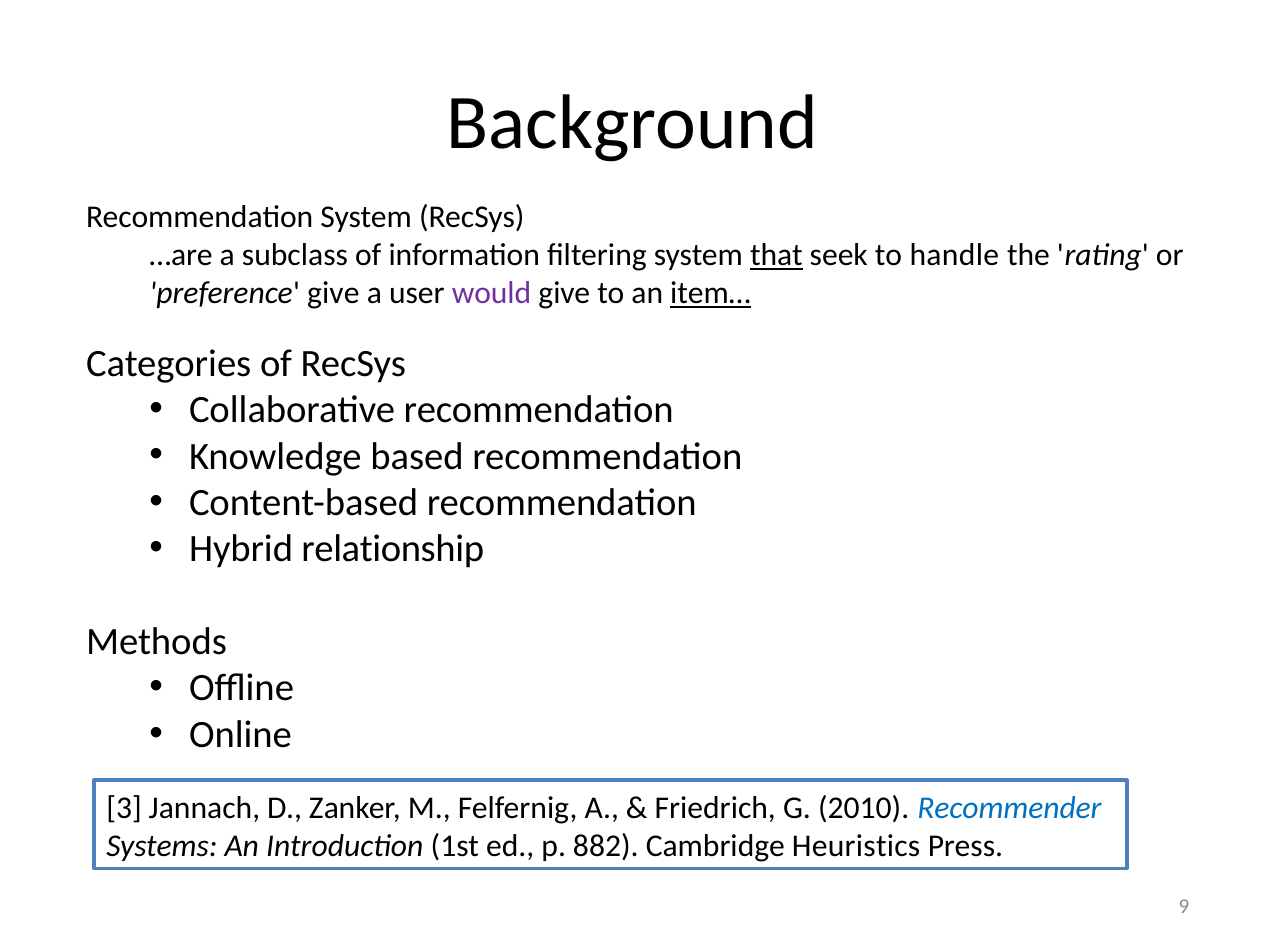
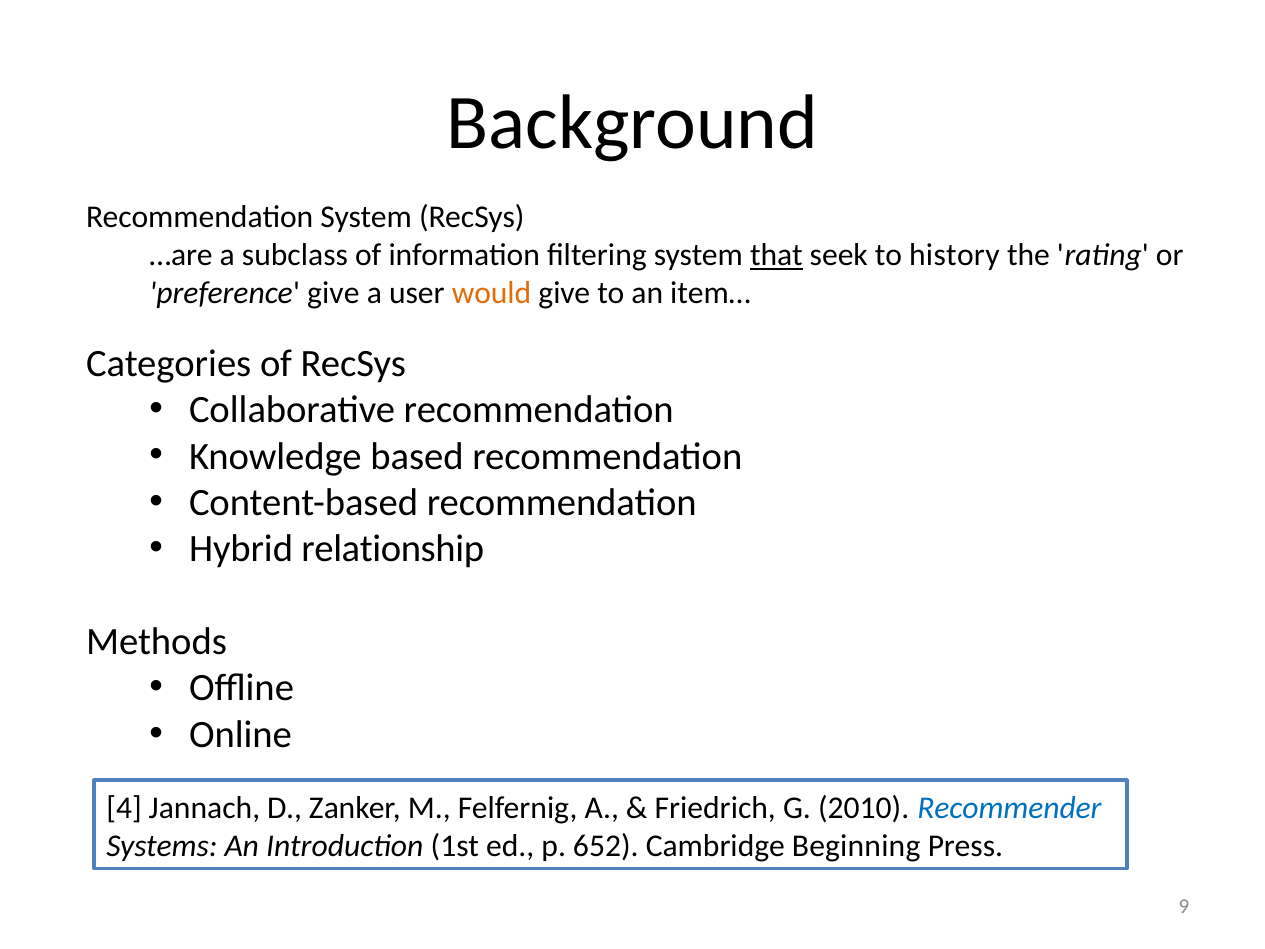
handle: handle -> history (954, 255)
would colour: purple -> orange (492, 293)
item… underline: present -> none (710, 293)
3: 3 -> 4 (124, 807)
882: 882 -> 652 (606, 845)
Heuristics: Heuristics -> Beginning (856, 845)
